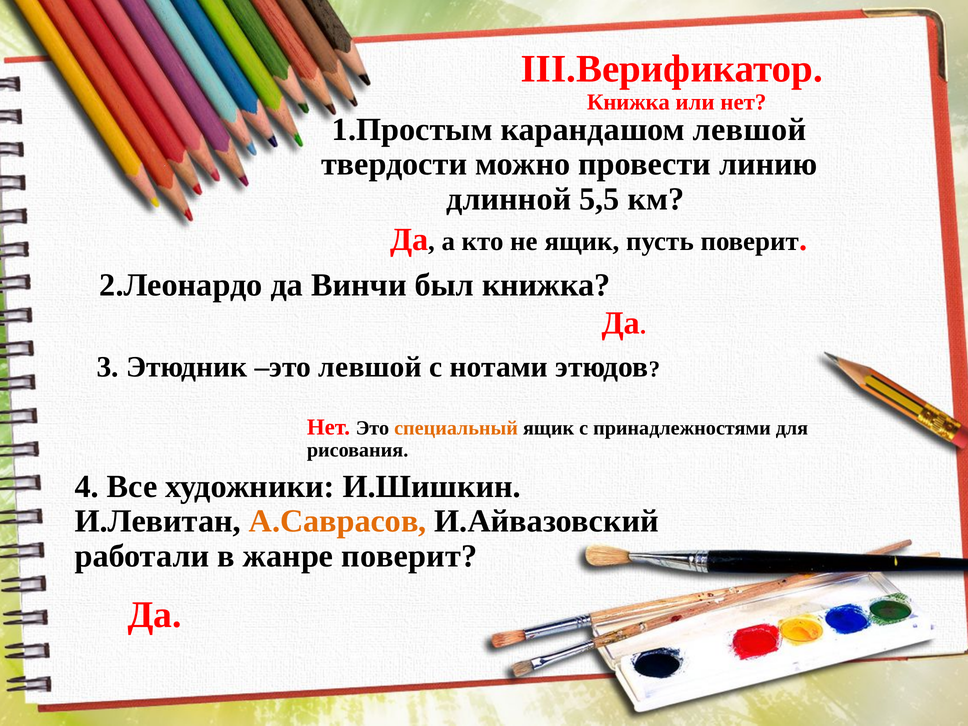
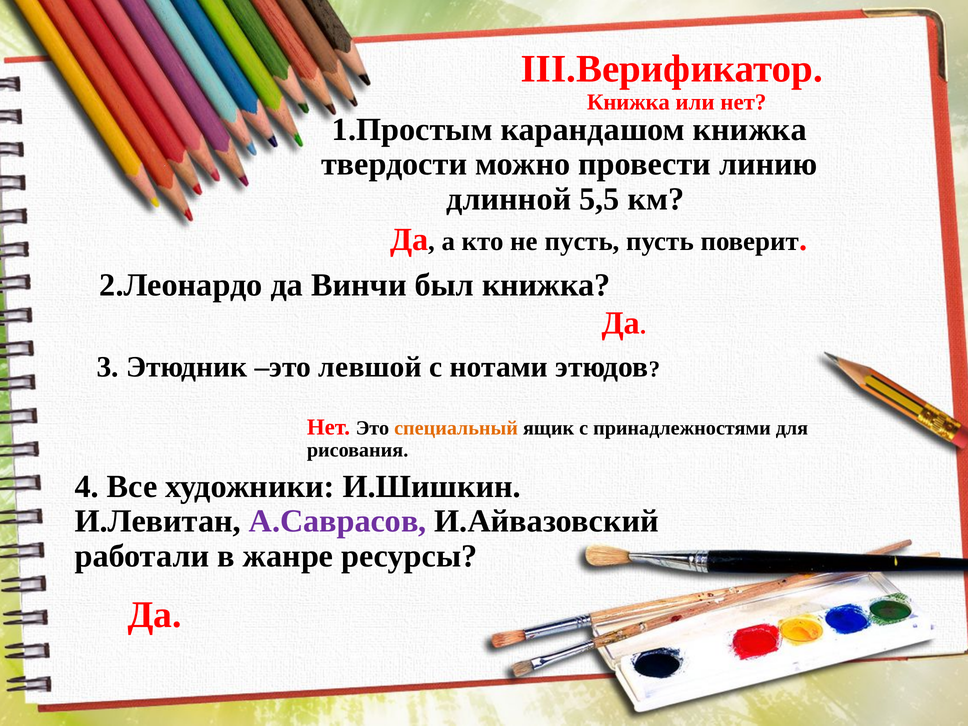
карандашом левшой: левшой -> книжка (750, 129)
не ящик: ящик -> пусть (582, 241)
А.Саврасов colour: orange -> purple (338, 521)
жанре поверит: поверит -> ресурсы (409, 556)
